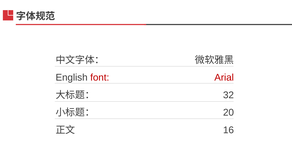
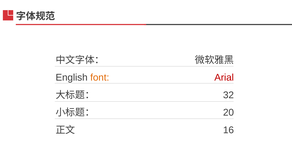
font colour: red -> orange (100, 78)
